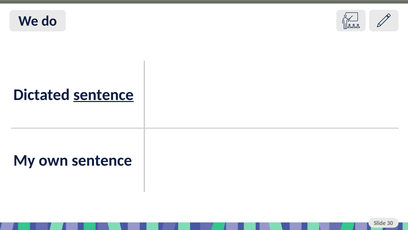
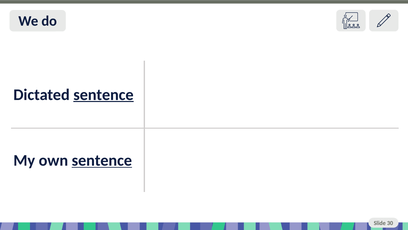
sentence underline: none -> present (102, 160)
